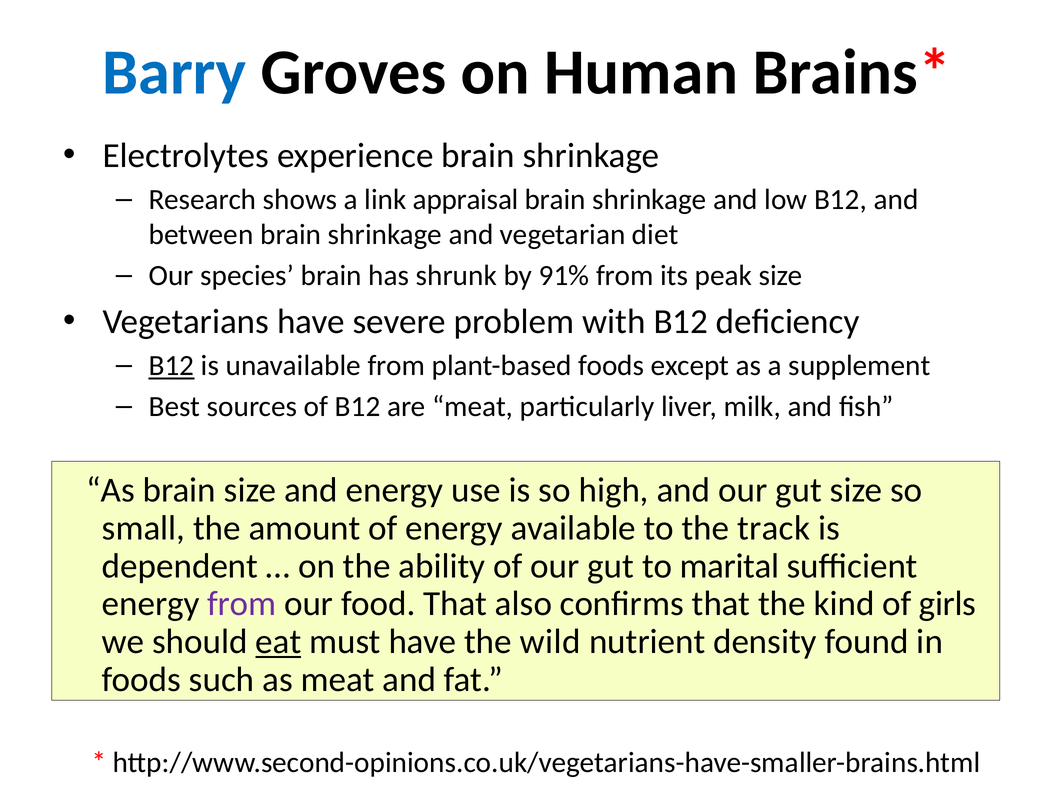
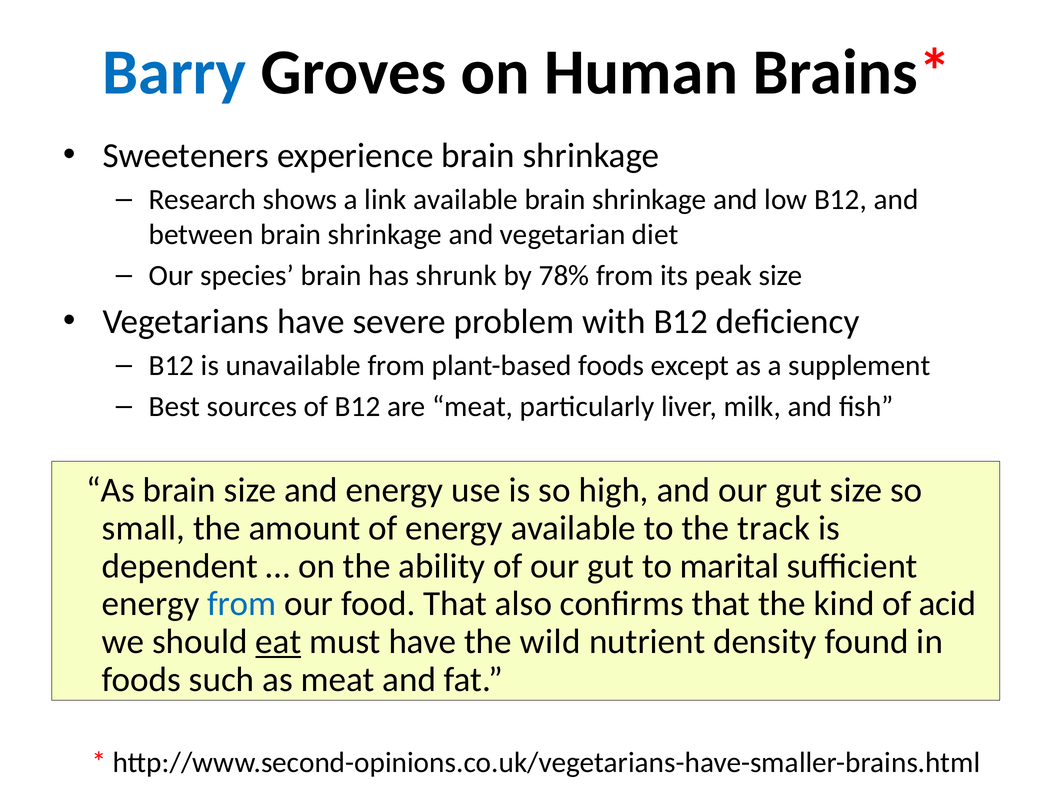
Electrolytes: Electrolytes -> Sweeteners (186, 155)
link appraisal: appraisal -> available (466, 200)
91%: 91% -> 78% (564, 276)
B12 underline: present -> none (172, 366)
from colour: purple -> blue (242, 604)
girls: girls -> acid (947, 604)
